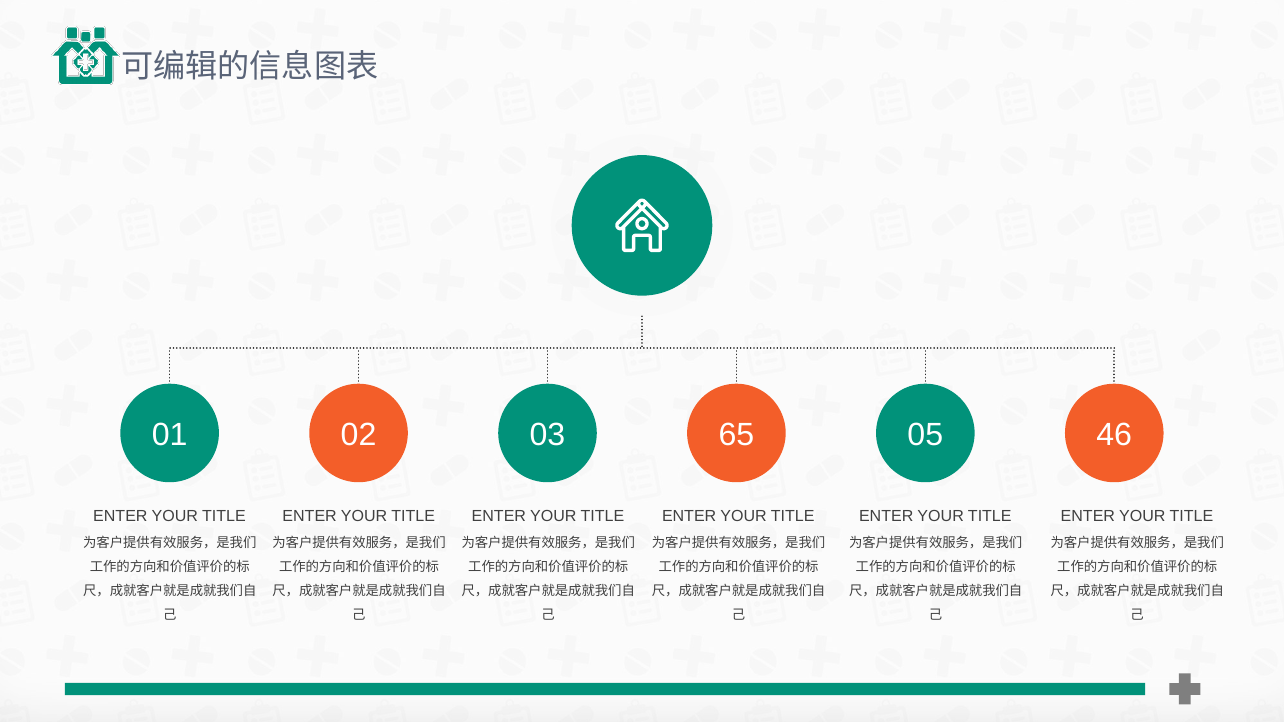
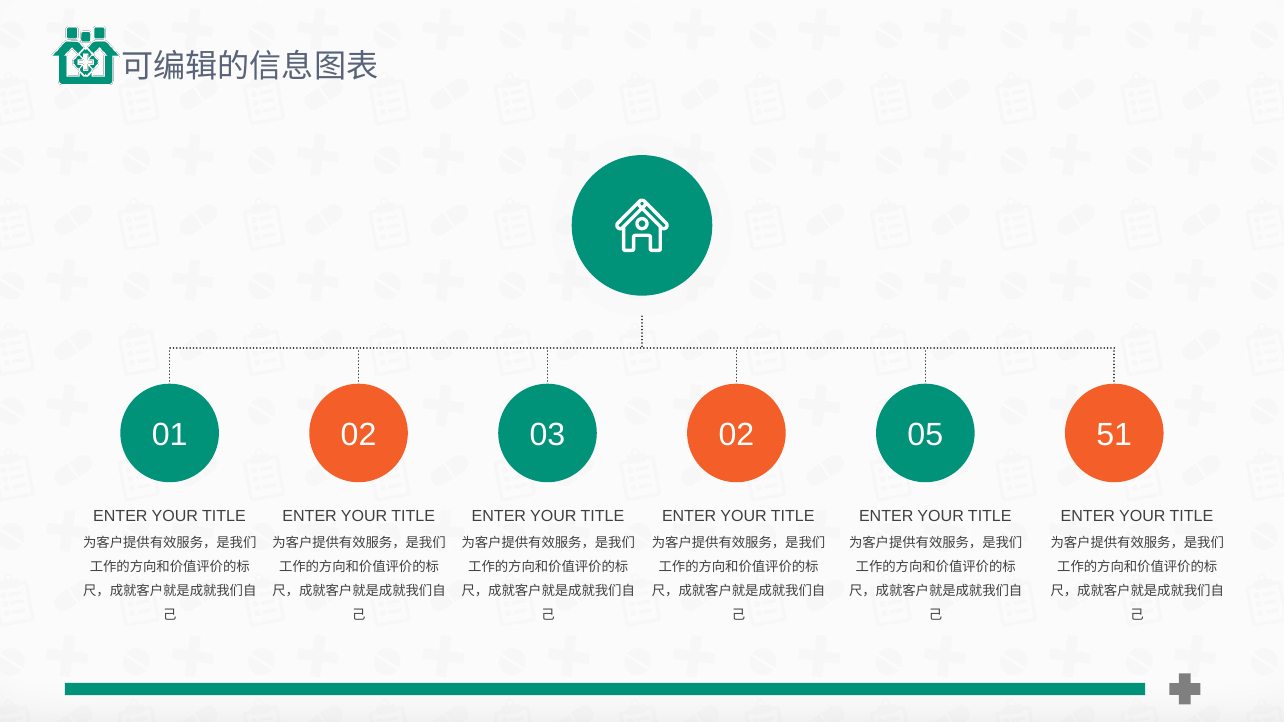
03 65: 65 -> 02 (736, 435)
46: 46 -> 51 (1114, 435)
